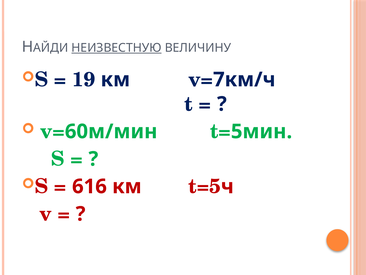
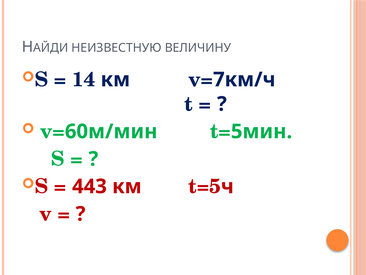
НЕИЗВЕСТНУЮ underline: present -> none (116, 48)
19: 19 -> 14 (84, 79)
616: 616 -> 443 (89, 186)
